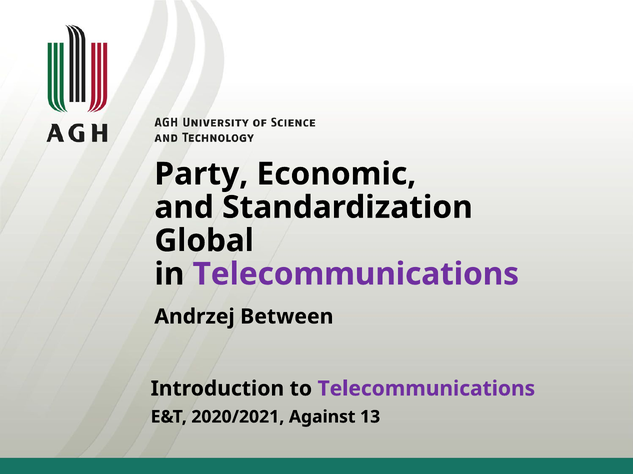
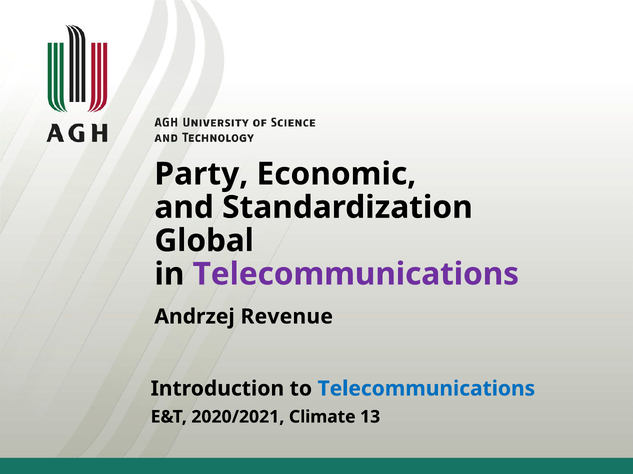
Between: Between -> Revenue (287, 317)
Telecommunications colour: purple -> blue (426, 389)
Against: Against -> Climate (322, 417)
